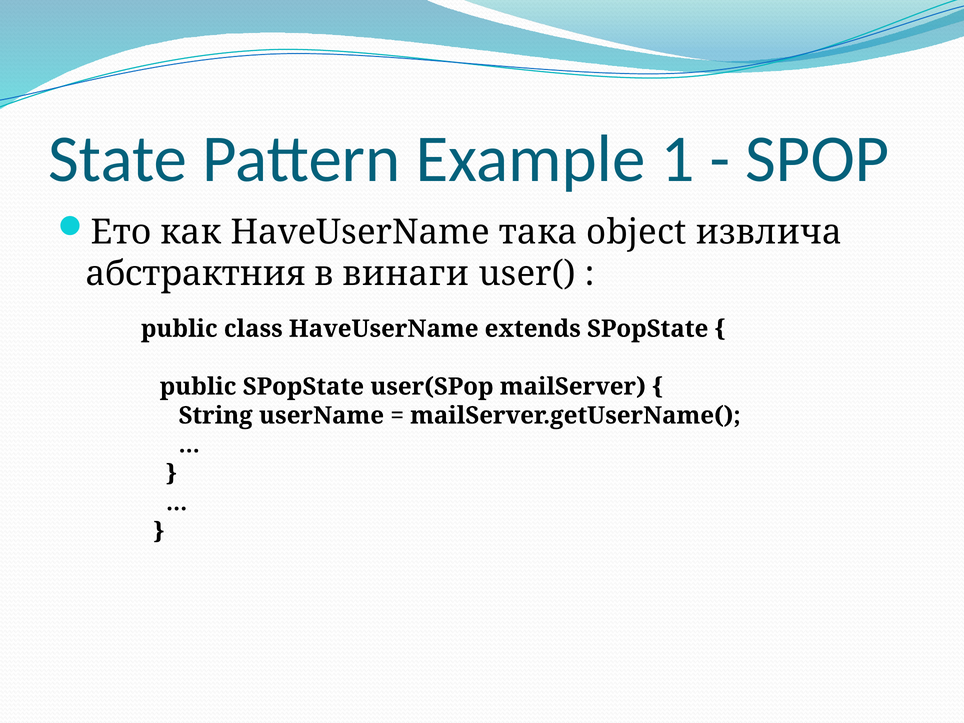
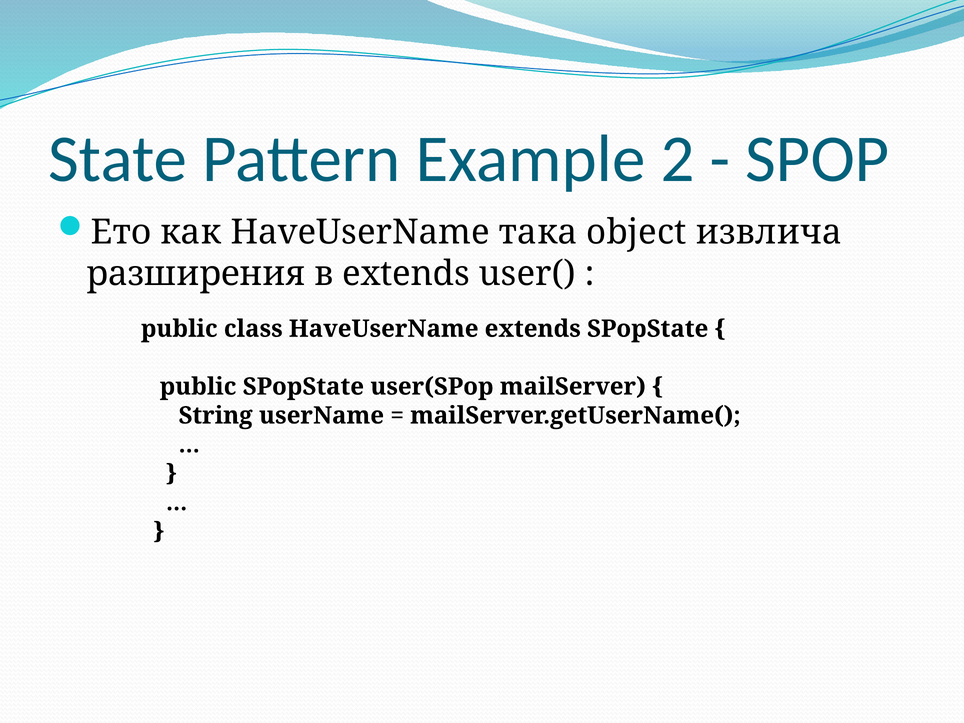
1: 1 -> 2 (677, 159)
абстрактния: абстрактния -> разширения (196, 274)
в винаги: винаги -> extends (406, 274)
